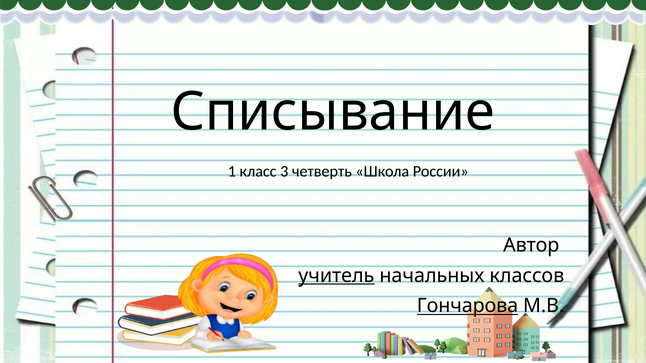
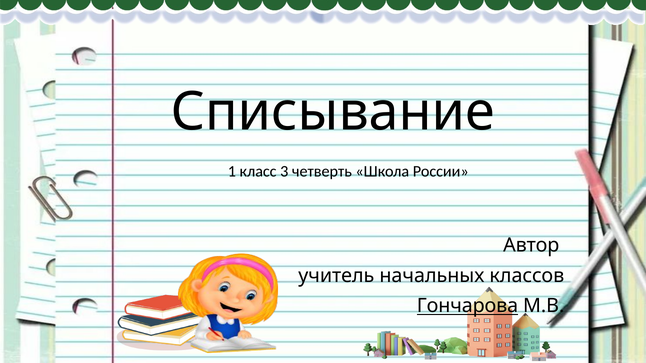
учитель underline: present -> none (336, 276)
